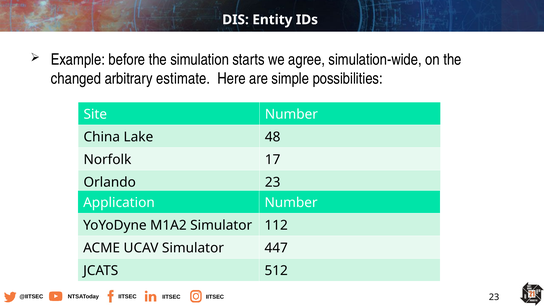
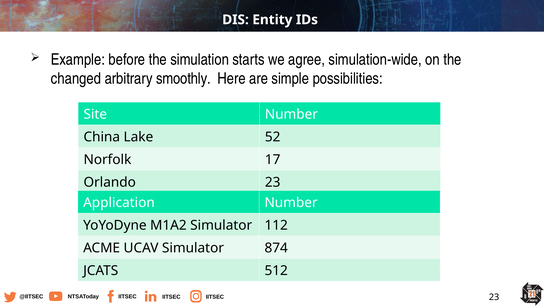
estimate: estimate -> smoothly (183, 79)
48: 48 -> 52 (273, 137)
447: 447 -> 874 (276, 248)
